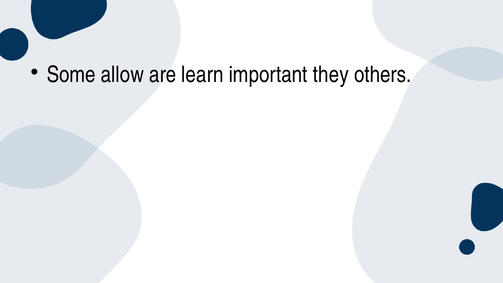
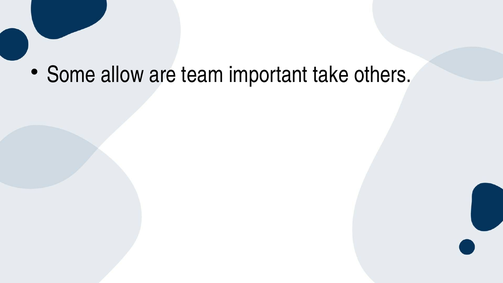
learn: learn -> team (202, 75)
they: they -> take (331, 75)
